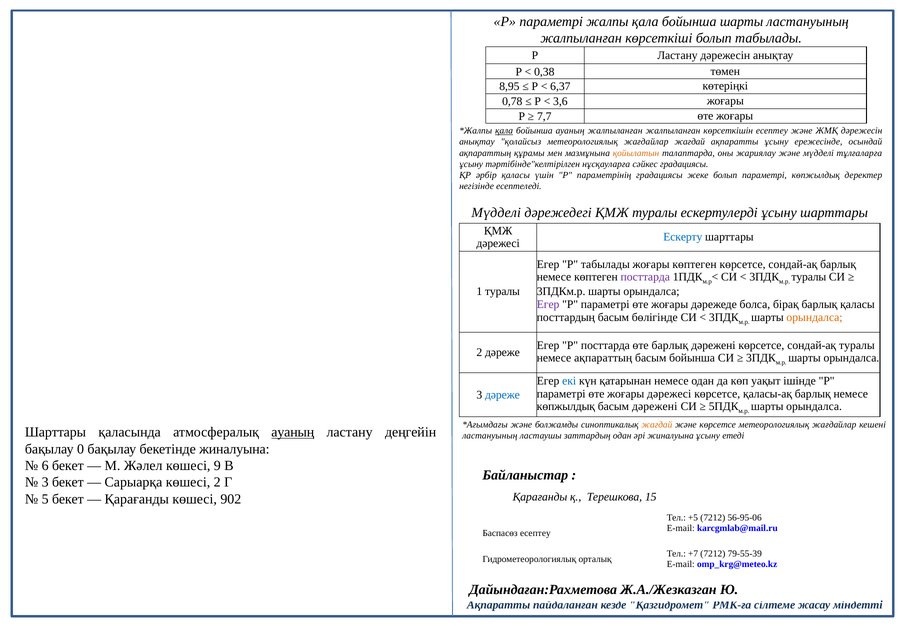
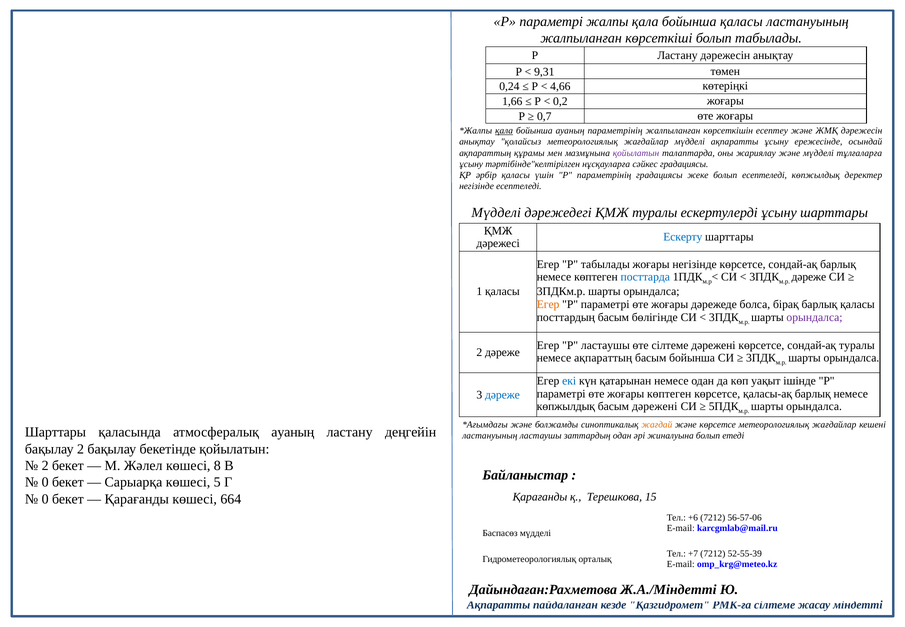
бойынша шарты: шарты -> қаласы (741, 21)
0,38: 0,38 -> 9,31 (544, 72)
8,95: 8,95 -> 0,24 (509, 87)
6,37: 6,37 -> 4,66 (560, 87)
0,78: 0,78 -> 1,66 (512, 101)
3,6: 3,6 -> 0,2 (560, 101)
7,7: 7,7 -> 0,7 (544, 116)
ауаның жалпыланған: жалпыланған -> параметрінің (615, 131)
жағдайлар жағдай: жағдай -> мүдделі (690, 142)
қойылатын colour: orange -> purple (636, 153)
болып параметрі: параметрі -> есептеледі (765, 175)
жоғары көптеген: көптеген -> негізінде (695, 264)
посттарда colour: purple -> blue (645, 277)
туралы: туралы -> дәреже (809, 277)
1 туралы: туралы -> қаласы (502, 291)
Егер colour: purple -> orange (548, 304)
орындалса colour: orange -> purple (815, 317)
Р посттарда: посттарда -> ластаушы (605, 345)
өте барлық: барлық -> сілтеме (670, 345)
жоғары дәрежесі: дәрежесі -> көптеген (669, 394)
ауаның underline: present -> none (293, 432)
жиналуына ұсыну: ұсыну -> болып (708, 436)
бақылау 0: 0 -> 2 (81, 449)
бекетінде жиналуына: жиналуына -> қойылатын (234, 449)
6: 6 -> 2 (45, 465)
9: 9 -> 8 (217, 465)
3: 3 -> 0 (45, 482)
көшесі 2: 2 -> 5 (217, 482)
5: 5 -> 0 (45, 499)
902: 902 -> 664 (231, 499)
+5: +5 -> +6 (693, 517)
56-95-06: 56-95-06 -> 56-57-06 (745, 517)
Баспасөз есептеу: есептеу -> мүдделі (535, 533)
79-55-39: 79-55-39 -> 52-55-39 (745, 553)
Ж.А./Жезказган: Ж.А./Жезказган -> Ж.А./Міндетті (669, 589)
